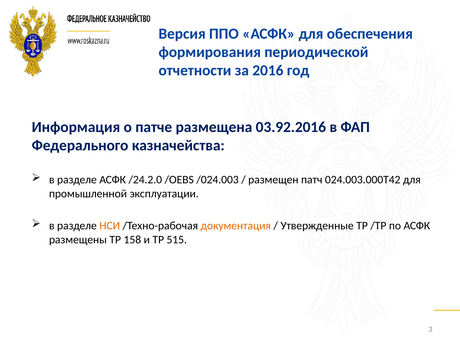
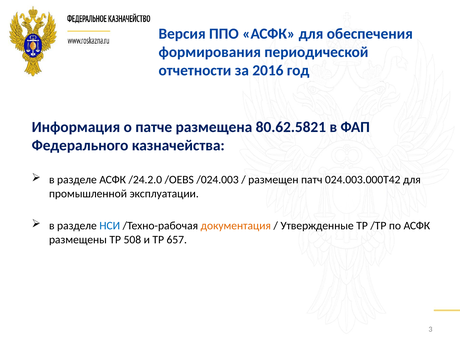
03.92.2016: 03.92.2016 -> 80.62.5821 (291, 127)
НСИ colour: orange -> blue (110, 226)
158: 158 -> 508 (132, 240)
515: 515 -> 657 (177, 240)
